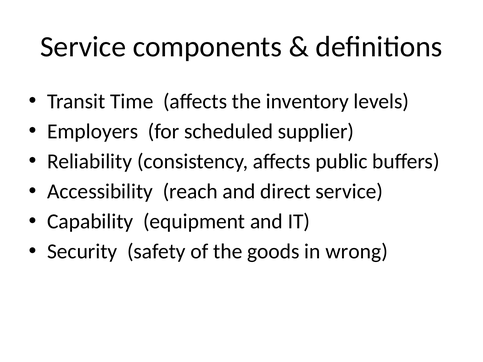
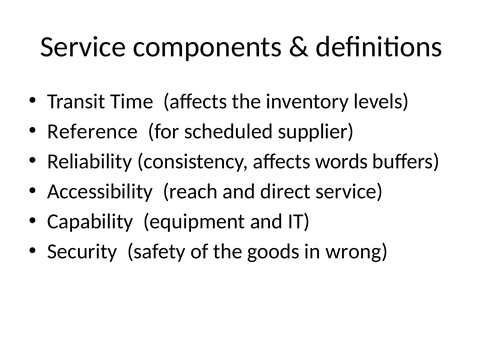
Employers: Employers -> Reference (92, 131)
public: public -> words (341, 161)
